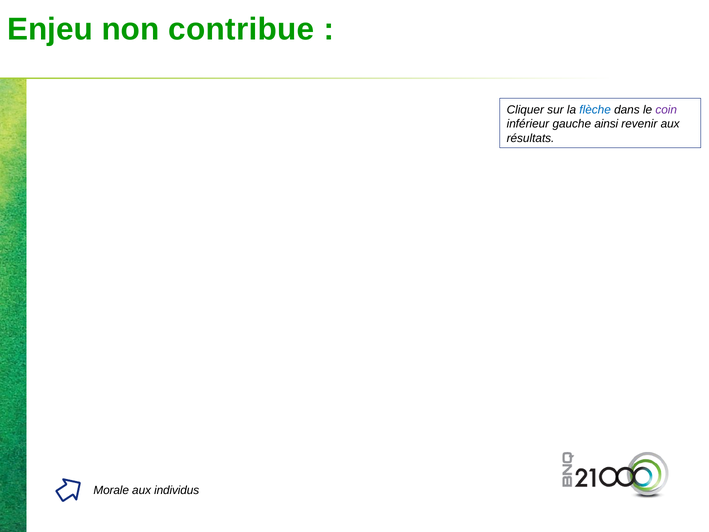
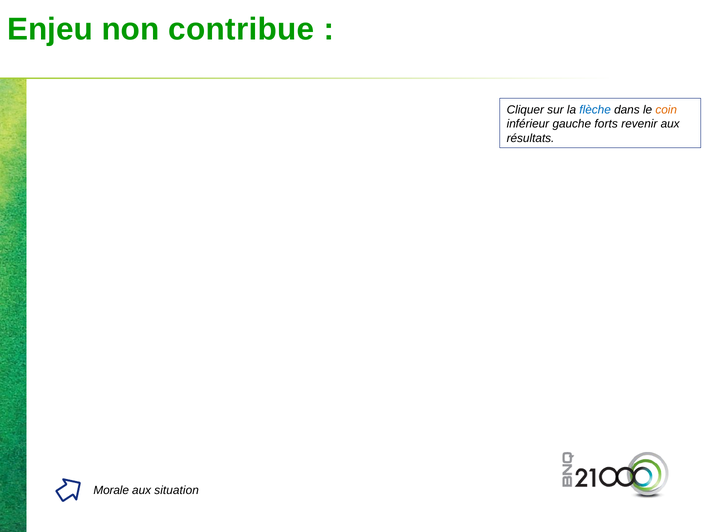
coin colour: purple -> orange (666, 110)
ainsi: ainsi -> forts (606, 124)
individus: individus -> situation (177, 490)
